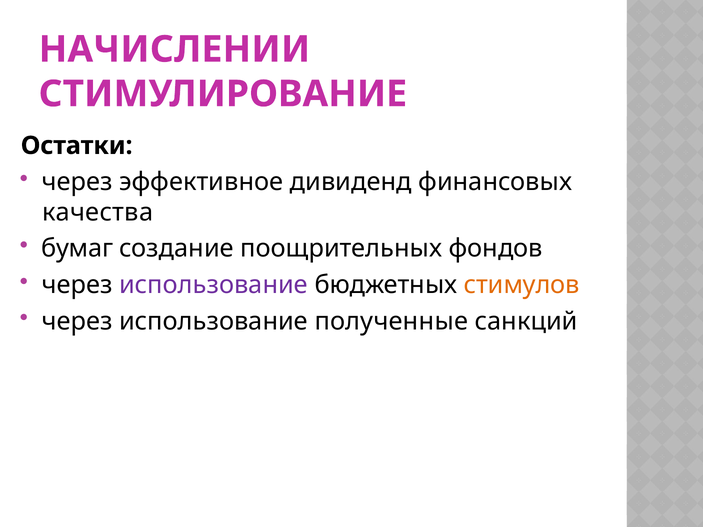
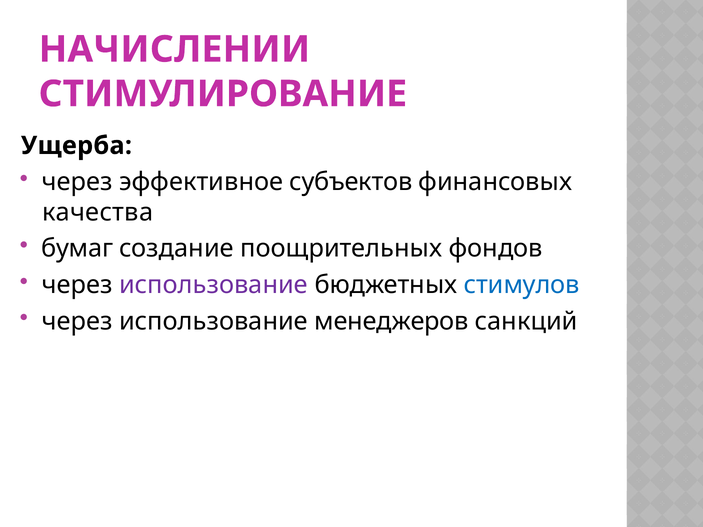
Остатки: Остатки -> Ущерба (76, 146)
дивиденд: дивиденд -> субъектов (351, 182)
стимулов colour: orange -> blue (522, 285)
полученные: полученные -> менеджеров (392, 321)
